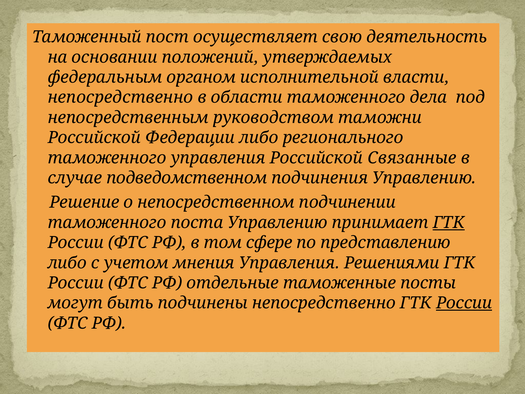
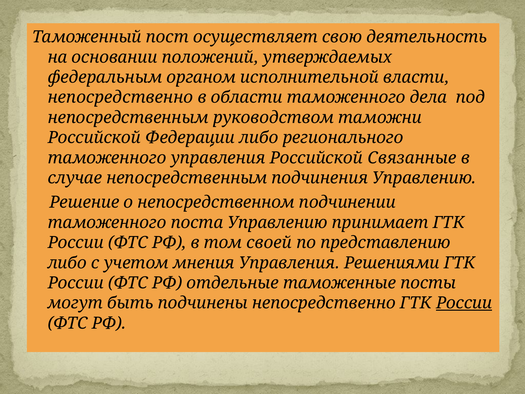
случае подведомственном: подведомственном -> непосредственным (187, 178)
ГТК underline: present -> none (449, 222)
сфере: сфере -> своей (269, 243)
